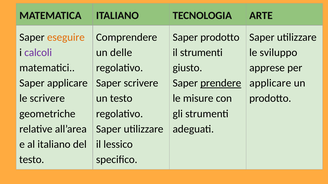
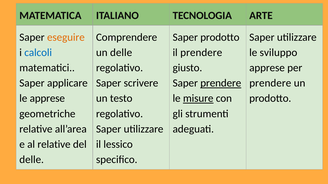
calcoli colour: purple -> blue (38, 53)
il strumenti: strumenti -> prendere (201, 53)
applicare: applicare -> prendere (270, 83)
le scrivere: scrivere -> apprese (47, 99)
misure underline: none -> present (198, 99)
al italiano: italiano -> relative (54, 145)
testo: testo -> delle (32, 160)
